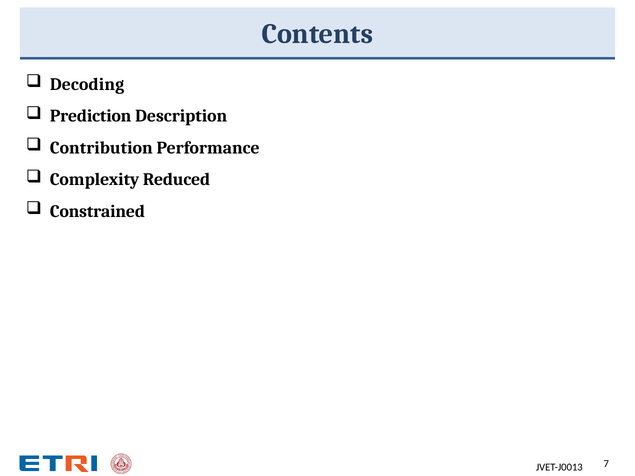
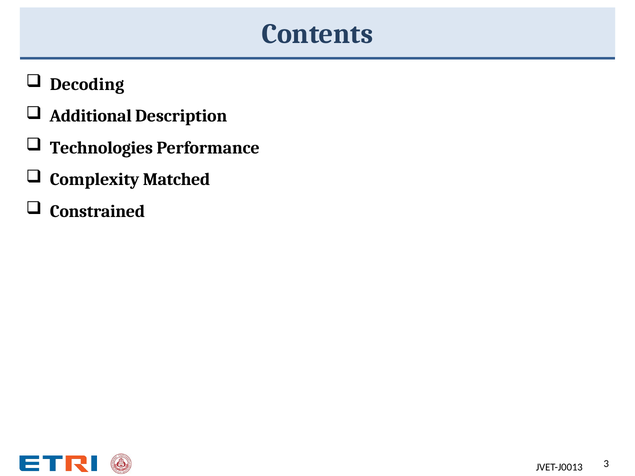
Prediction: Prediction -> Additional (91, 116)
Contribution: Contribution -> Technologies (101, 148)
Reduced: Reduced -> Matched (177, 180)
7: 7 -> 3 (606, 464)
